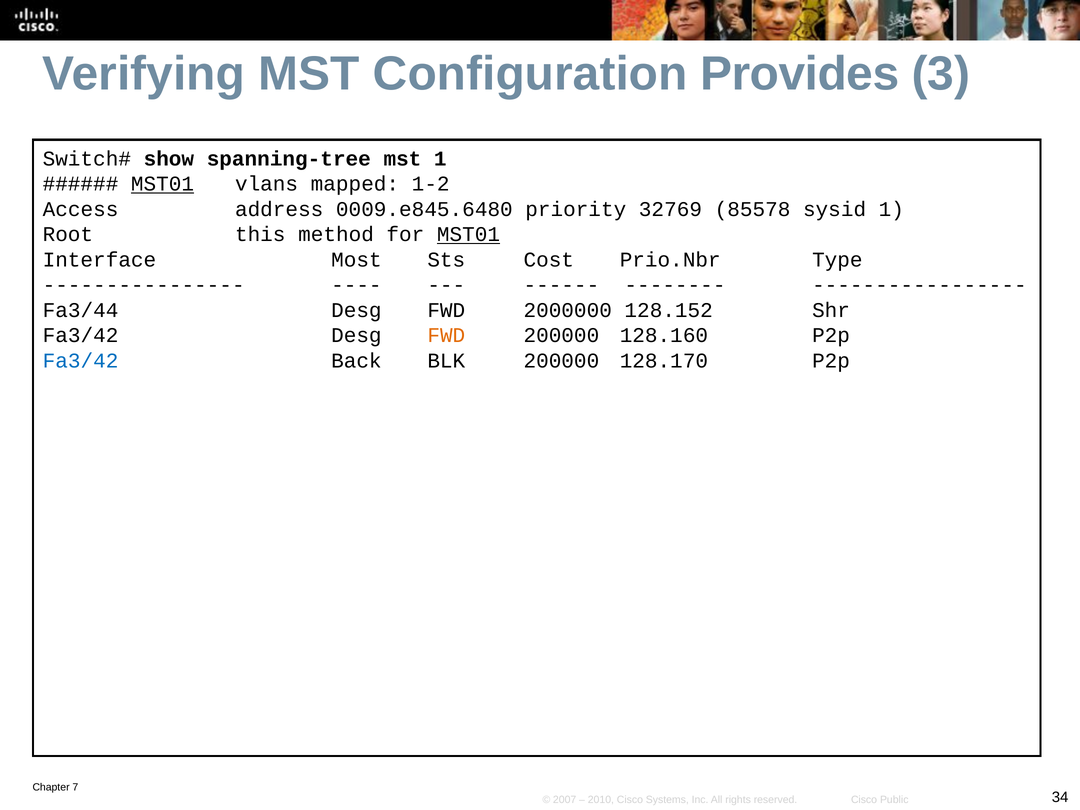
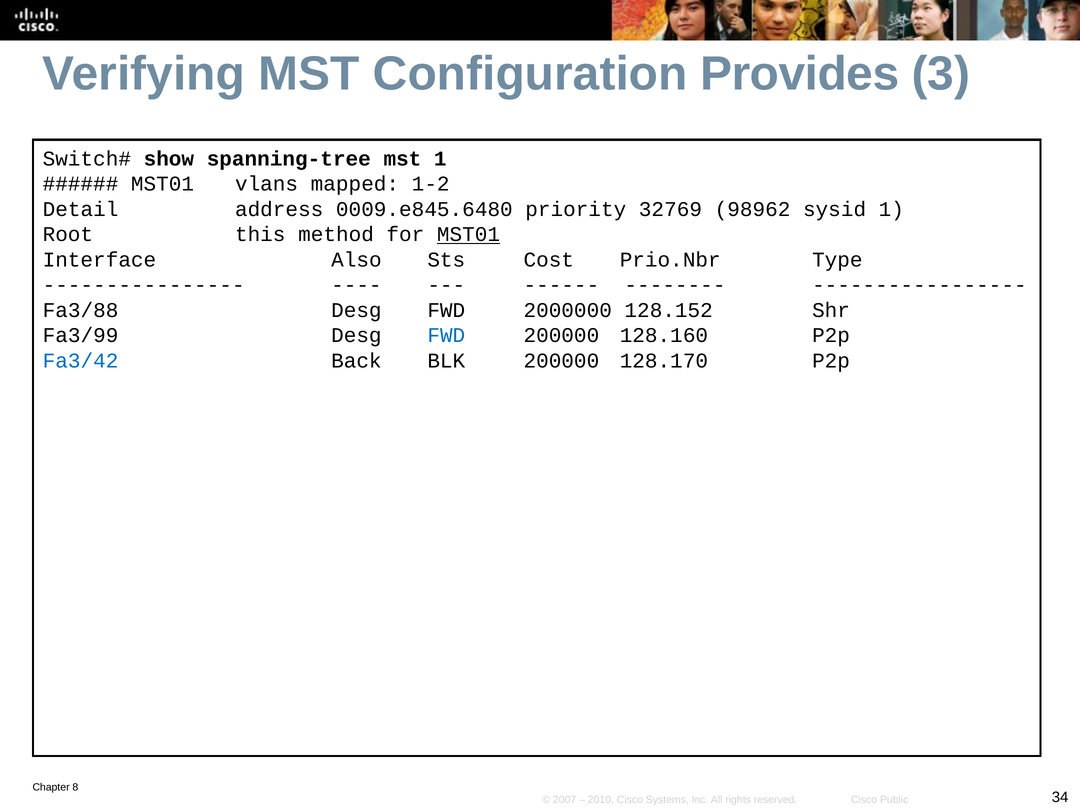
MST01 underline: present -> none (163, 184)
Access: Access -> Detail (81, 209)
85578: 85578 -> 98962 (753, 209)
Most: Most -> Also (356, 260)
Fa3/44: Fa3/44 -> Fa3/88 (81, 310)
Fa3/42: Fa3/42 -> Fa3/99 (81, 336)
FWD colour: orange -> blue (446, 336)
7: 7 -> 8 (75, 787)
